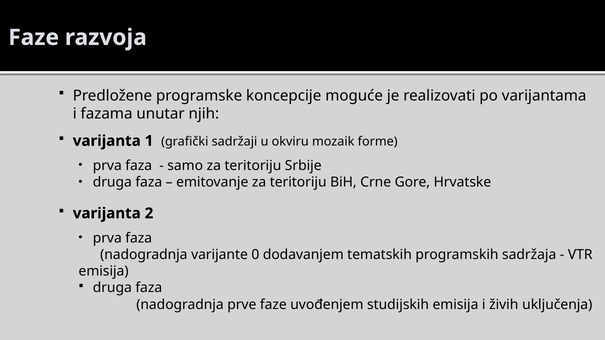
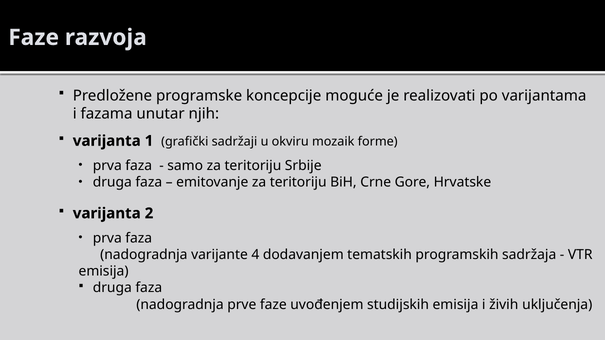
0: 0 -> 4 (255, 255)
